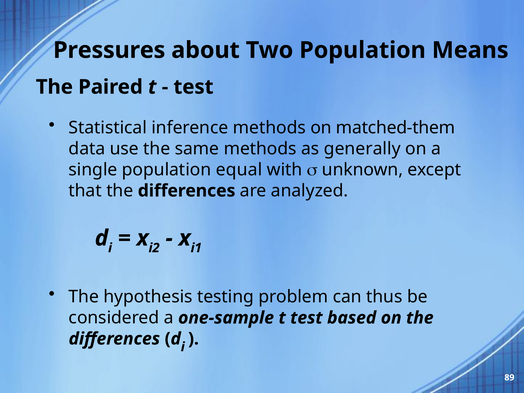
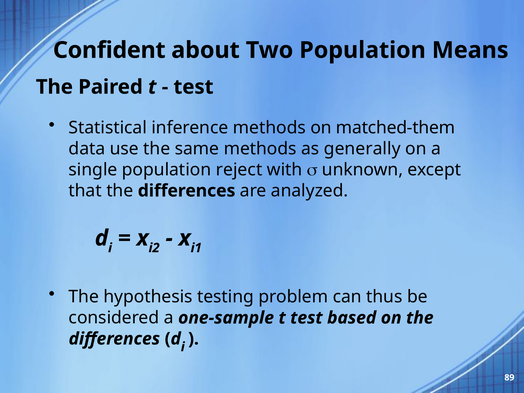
Pressures: Pressures -> Confident (109, 50)
equal: equal -> reject (239, 170)
